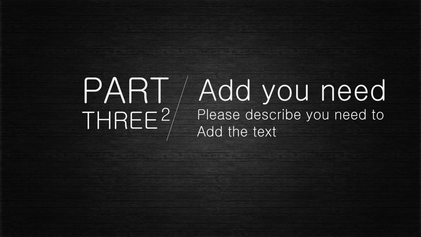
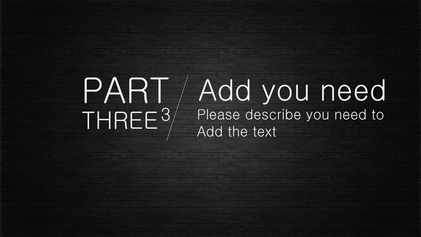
2: 2 -> 3 (166, 115)
